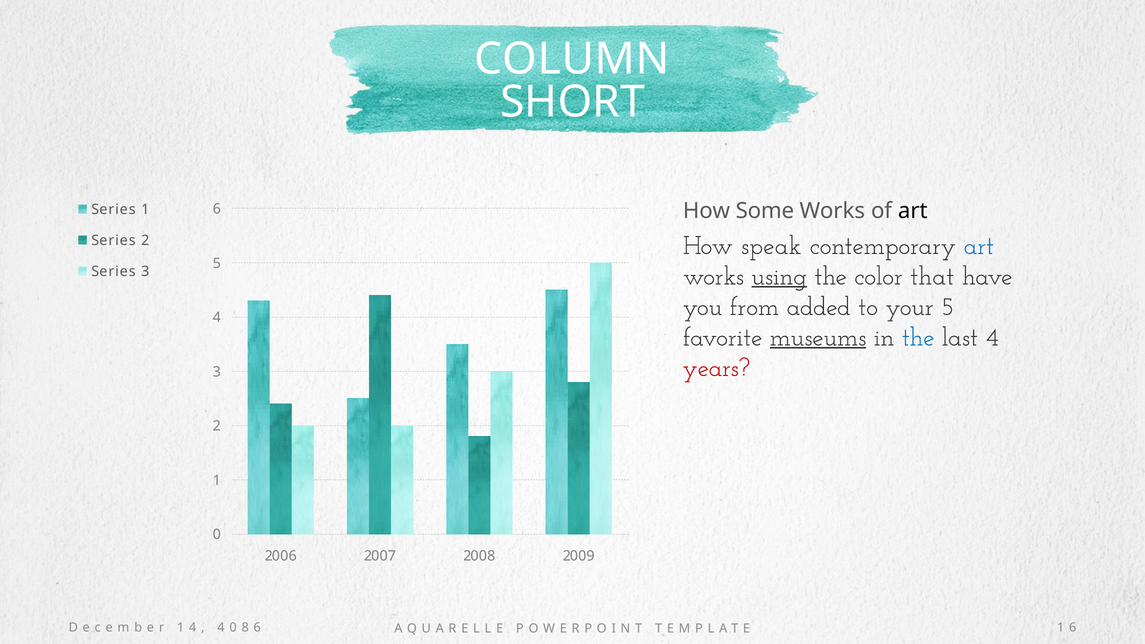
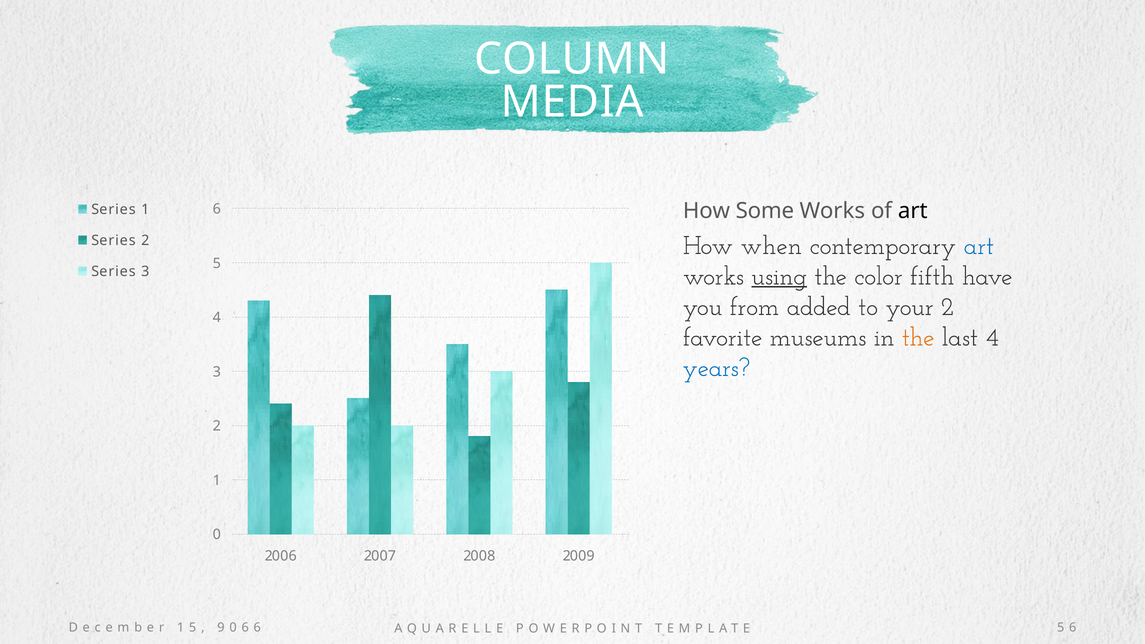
SHORT: SHORT -> MEDIA (572, 102)
speak: speak -> when (771, 246)
that: that -> fifth (932, 276)
your 5: 5 -> 2 (947, 307)
museums underline: present -> none (818, 337)
the colour: blue -> orange (918, 337)
years colour: red -> blue (716, 368)
1 4: 4 -> 5 (193, 627)
4: 4 -> 9 (221, 627)
8: 8 -> 6 (245, 627)
1: 1 -> 5 (1061, 627)
